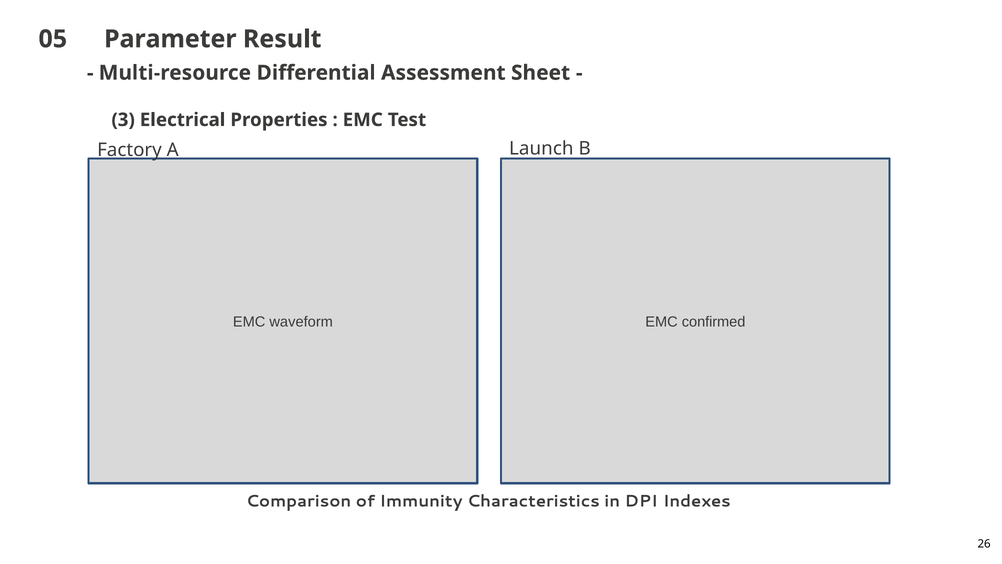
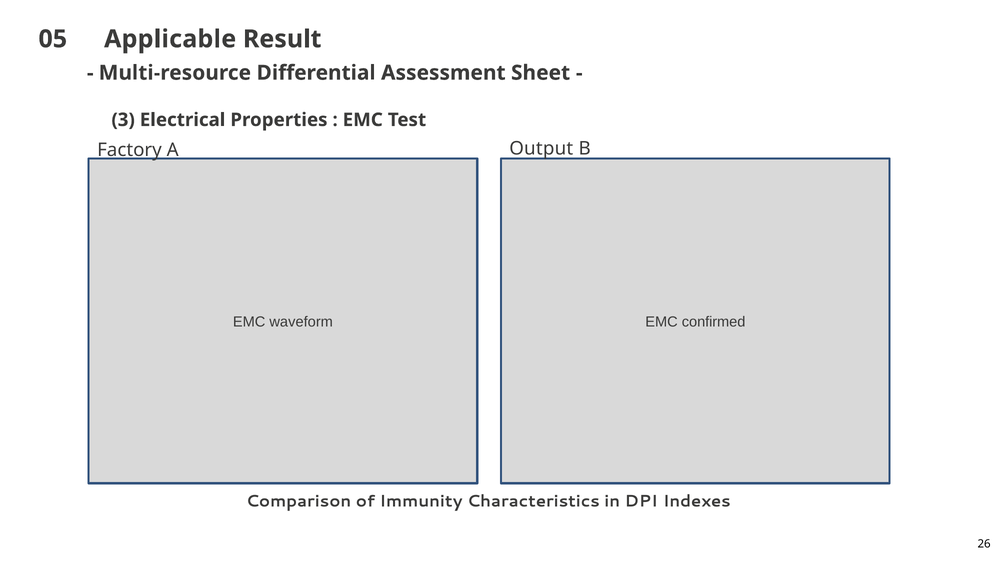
Parameter: Parameter -> Applicable (170, 39)
Launch: Launch -> Output (541, 149)
